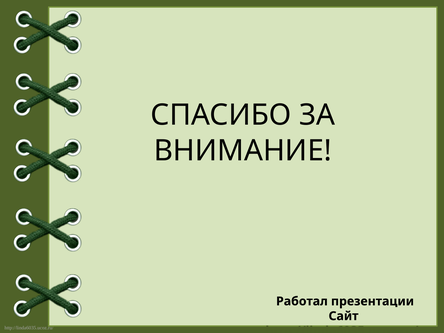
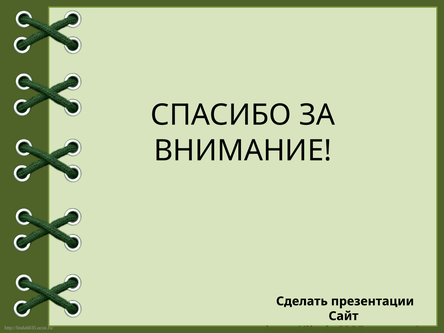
Работал: Работал -> Сделать (302, 301)
